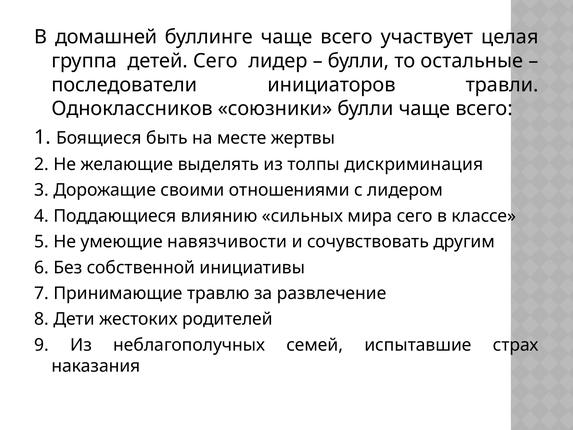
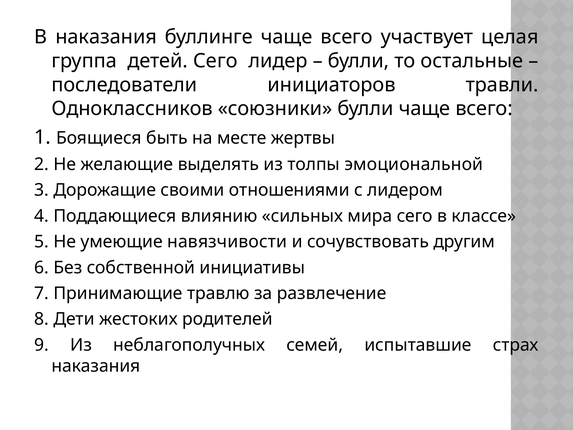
В домашней: домашней -> наказания (106, 37)
дискриминация: дискриминация -> эмоциональной (414, 164)
